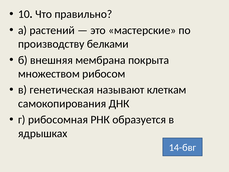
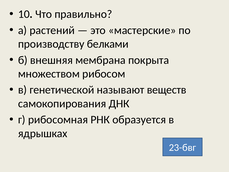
генетическая: генетическая -> генетической (62, 90)
клеткам: клеткам -> веществ (167, 90)
14-бвг: 14-бвг -> 23-бвг (182, 147)
